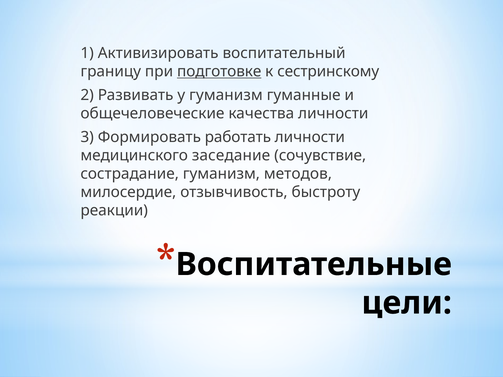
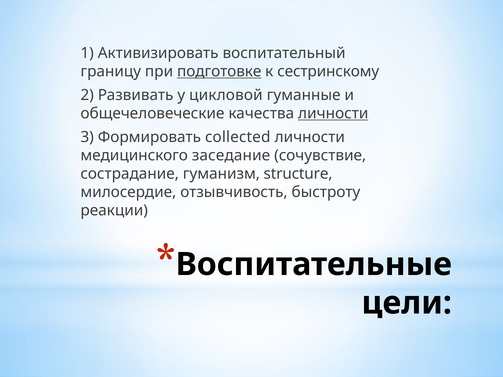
у гуманизм: гуманизм -> цикловой (226, 95)
личности underline: none -> present (333, 113)
работать: работать -> collected (238, 137)
методов: методов -> structure (298, 174)
